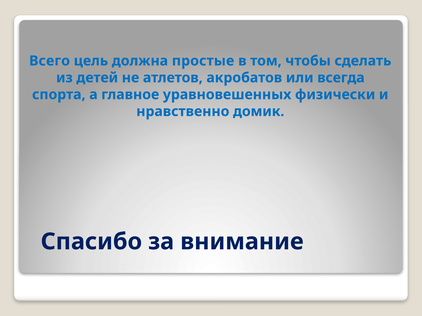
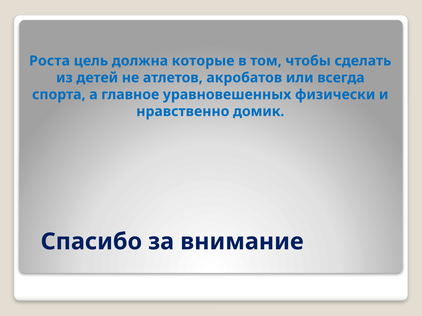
Всего: Всего -> Роста (50, 61)
простые: простые -> которые (203, 61)
